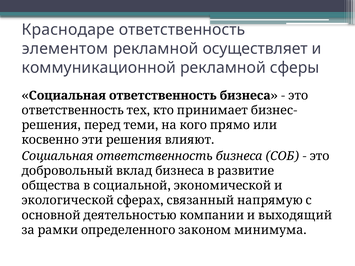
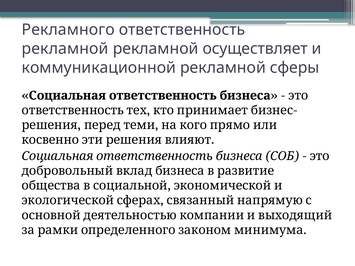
Краснодаре: Краснодаре -> Рекламного (68, 30)
элементом: элементом -> рекламной (65, 49)
